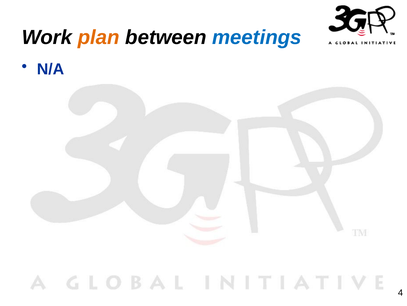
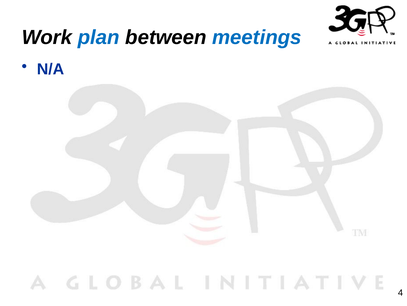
plan colour: orange -> blue (99, 37)
